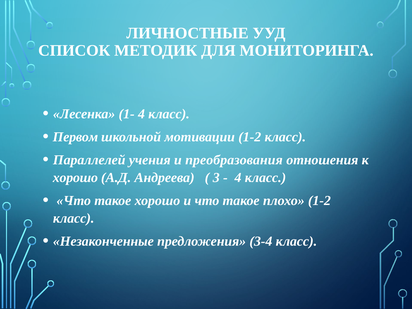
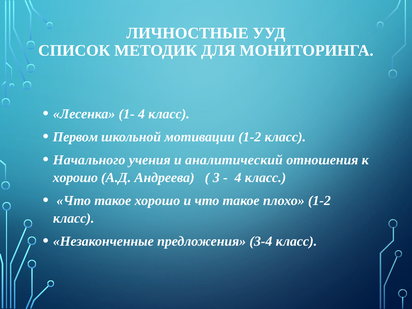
Параллелей: Параллелей -> Начального (89, 160)
преобразования: преобразования -> аналитический (234, 160)
